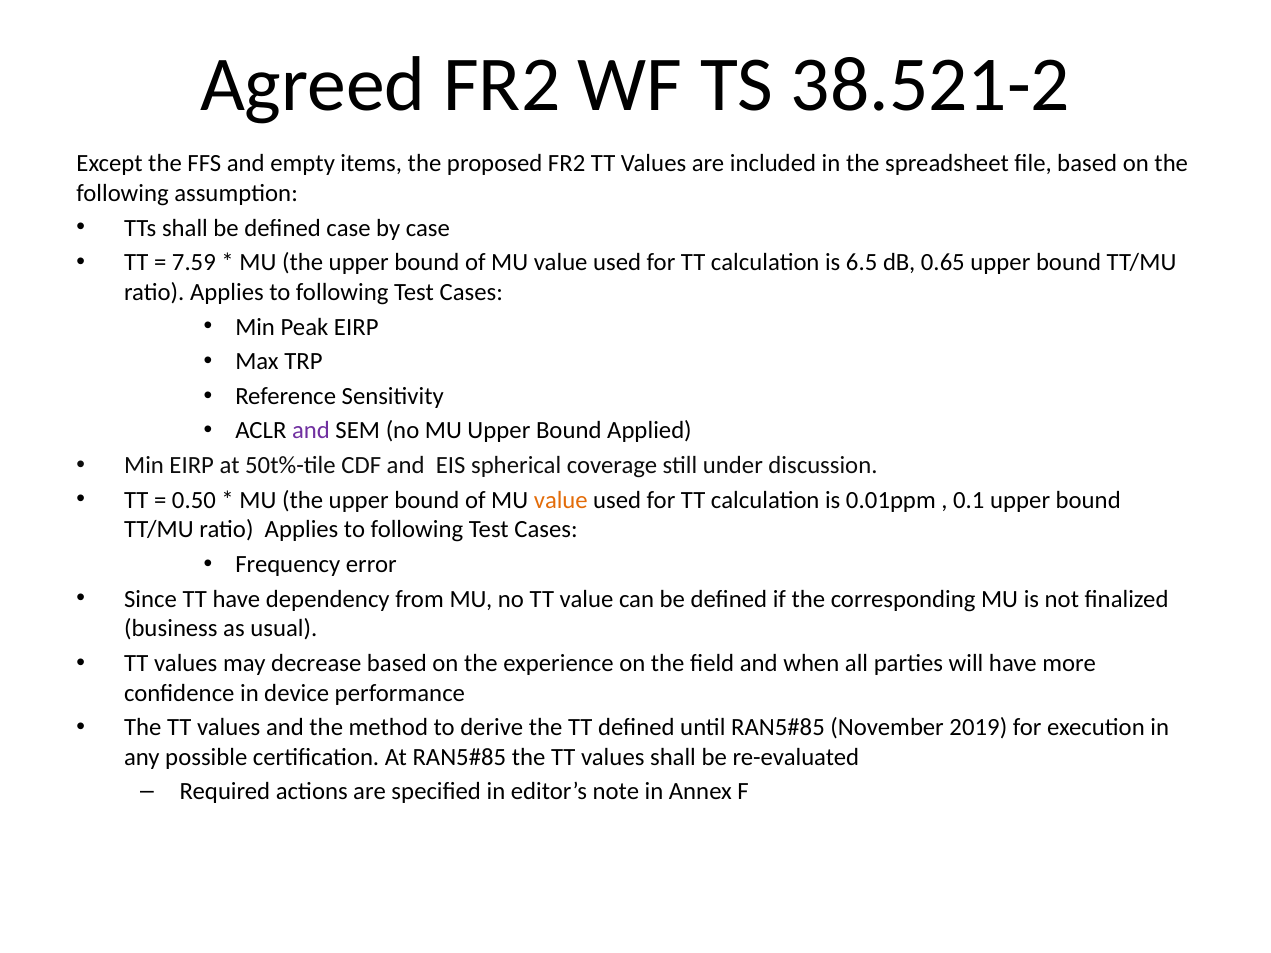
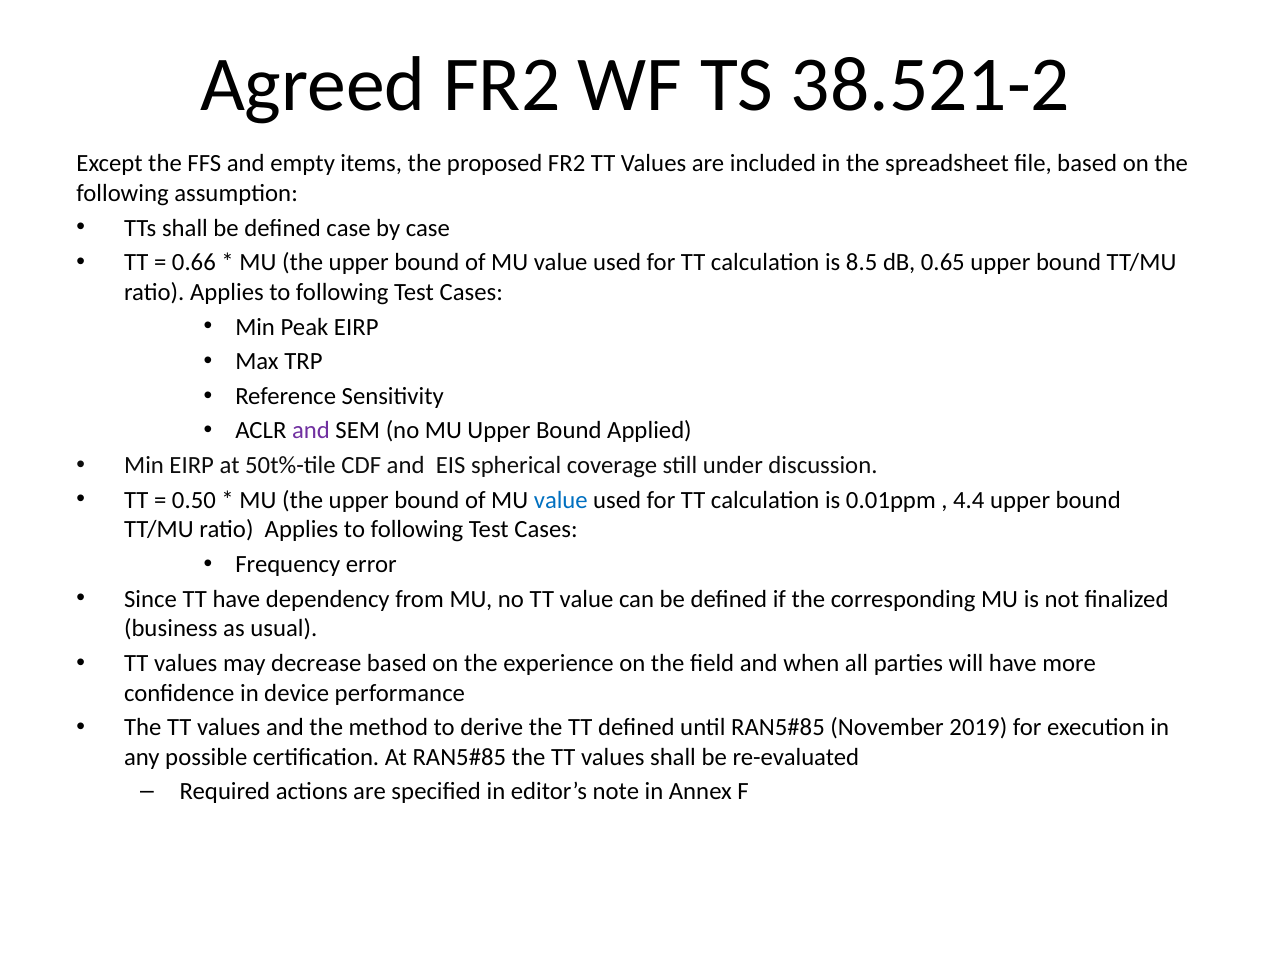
7.59: 7.59 -> 0.66 (194, 263)
6.5: 6.5 -> 8.5 (862, 263)
value colour: orange -> blue (561, 500)
0.1: 0.1 -> 4.4 (969, 500)
